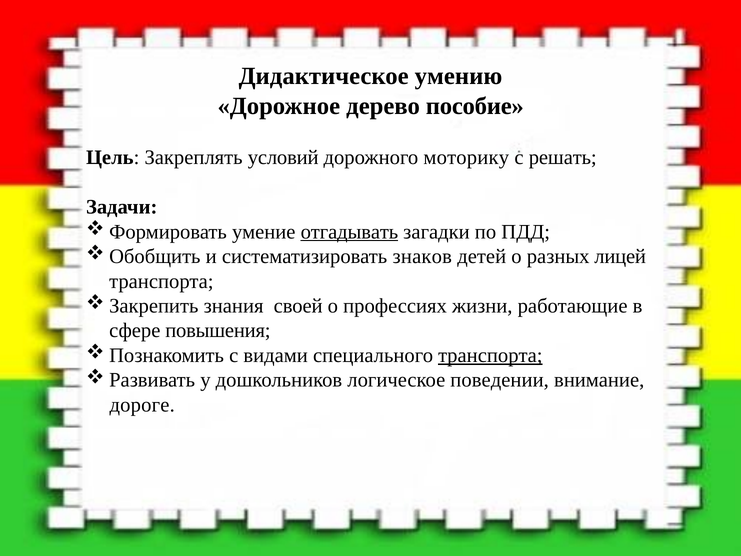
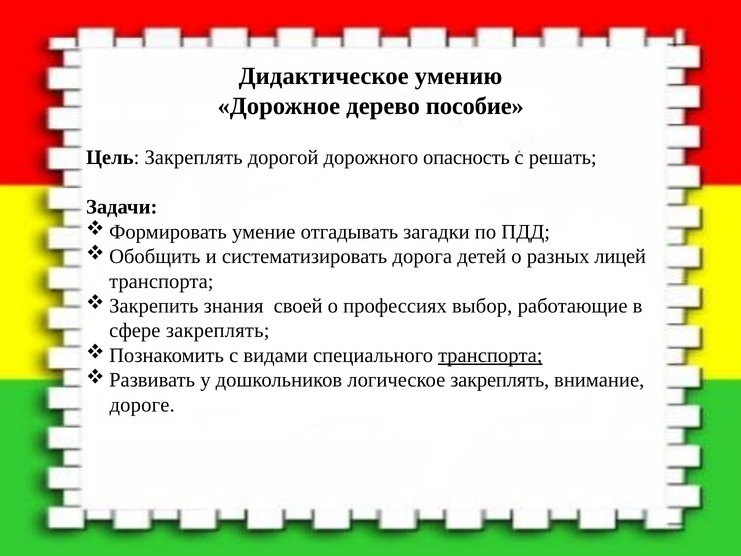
условий: условий -> дорогой (283, 158)
моторику: моторику -> опасность (466, 158)
отгадывать underline: present -> none (349, 232)
знаков: знаков -> дорога (422, 256)
жизни: жизни -> выбор (482, 306)
сфере повышения: повышения -> закреплять (218, 331)
логическое поведении: поведении -> закреплять (500, 380)
